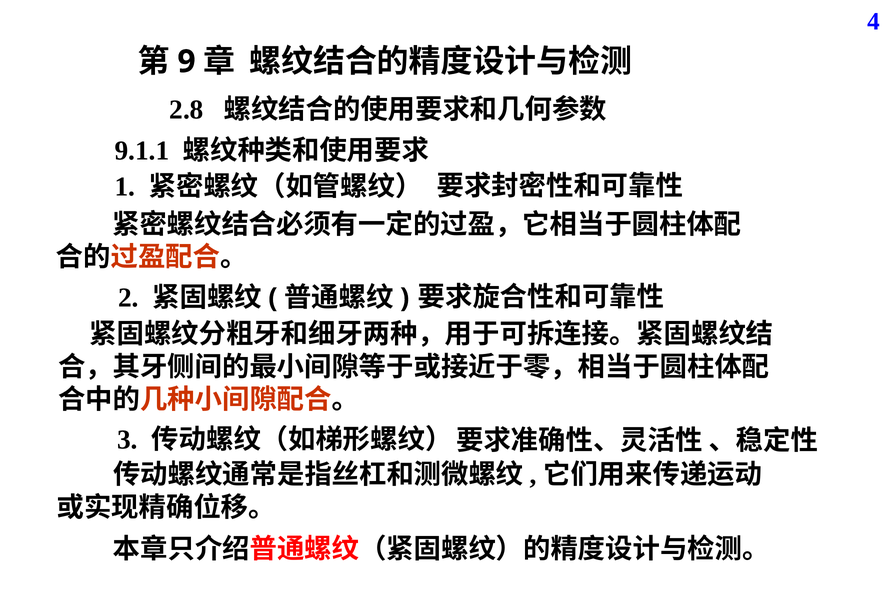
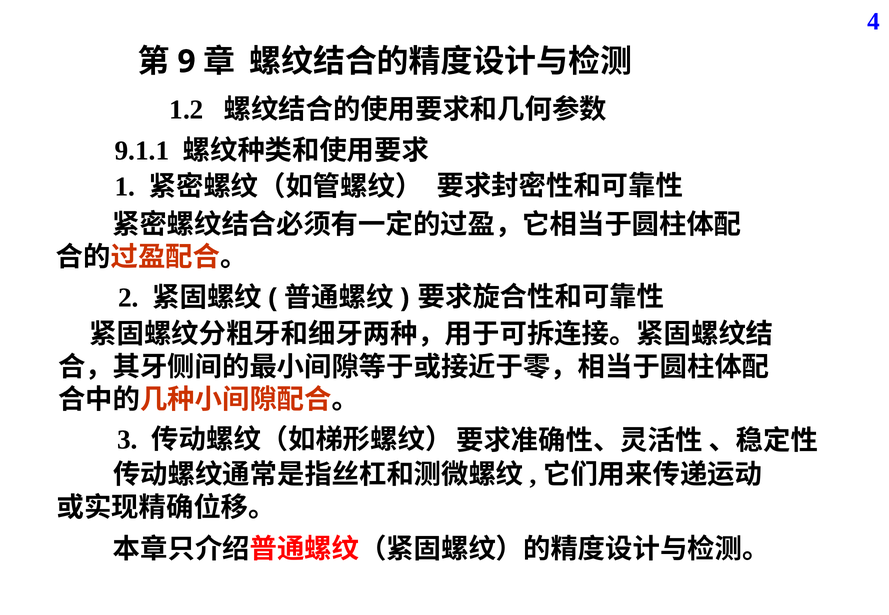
2.8: 2.8 -> 1.2 (186, 110)
